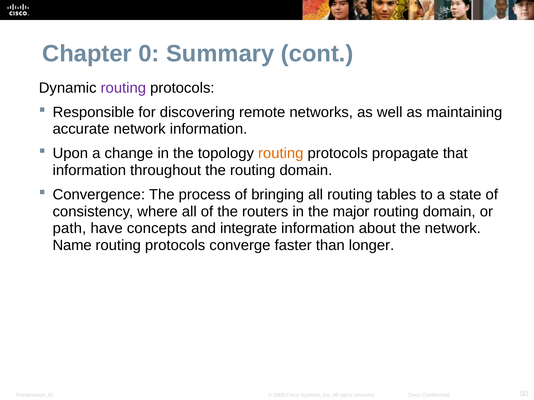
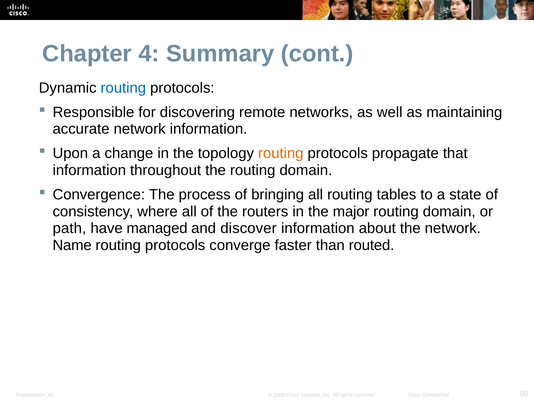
0: 0 -> 4 (149, 54)
routing colour: purple -> blue (123, 88)
concepts: concepts -> managed (157, 229)
integrate: integrate -> discover (248, 229)
longer: longer -> routed (372, 246)
